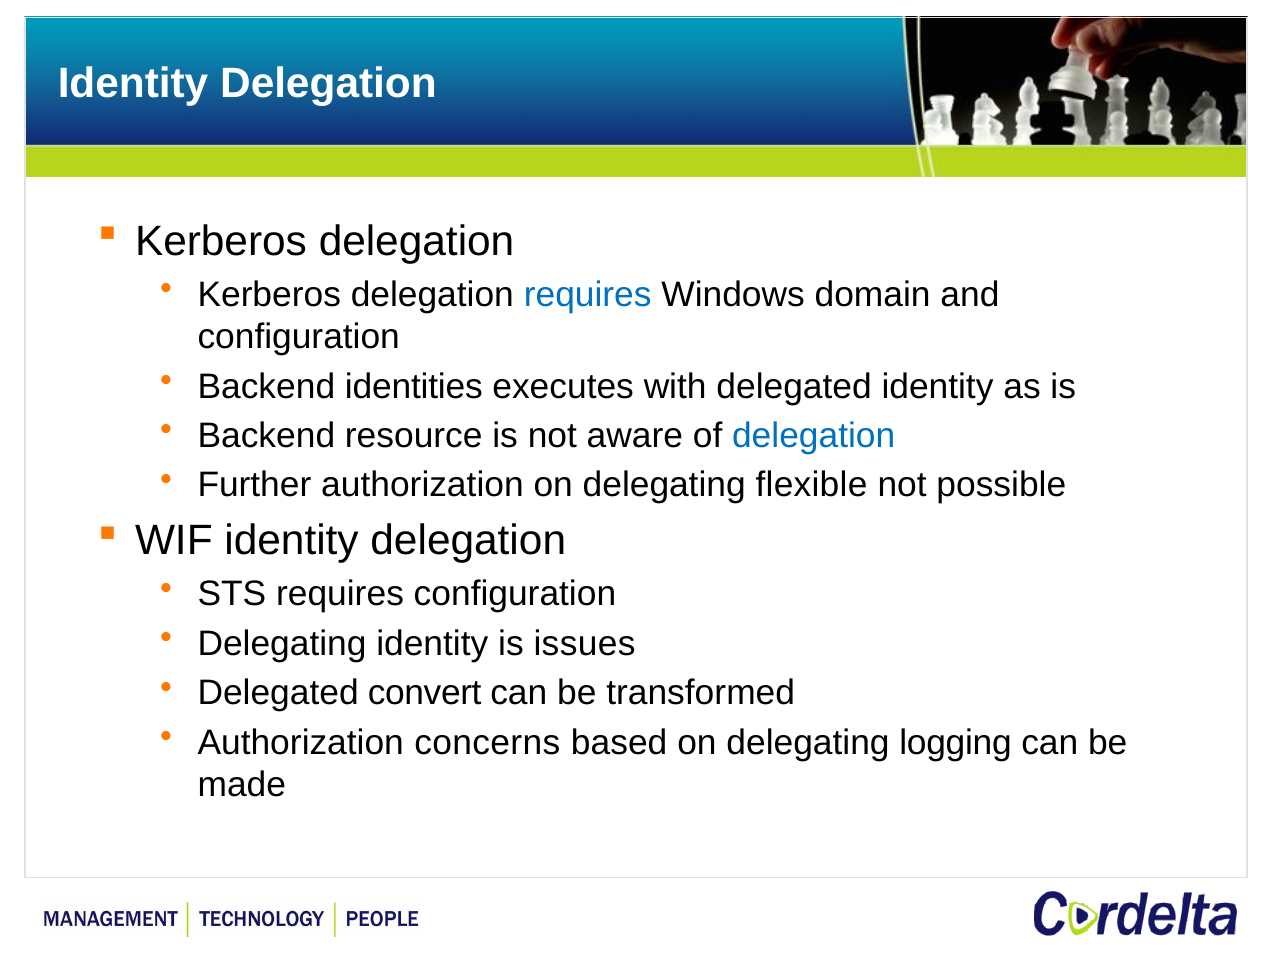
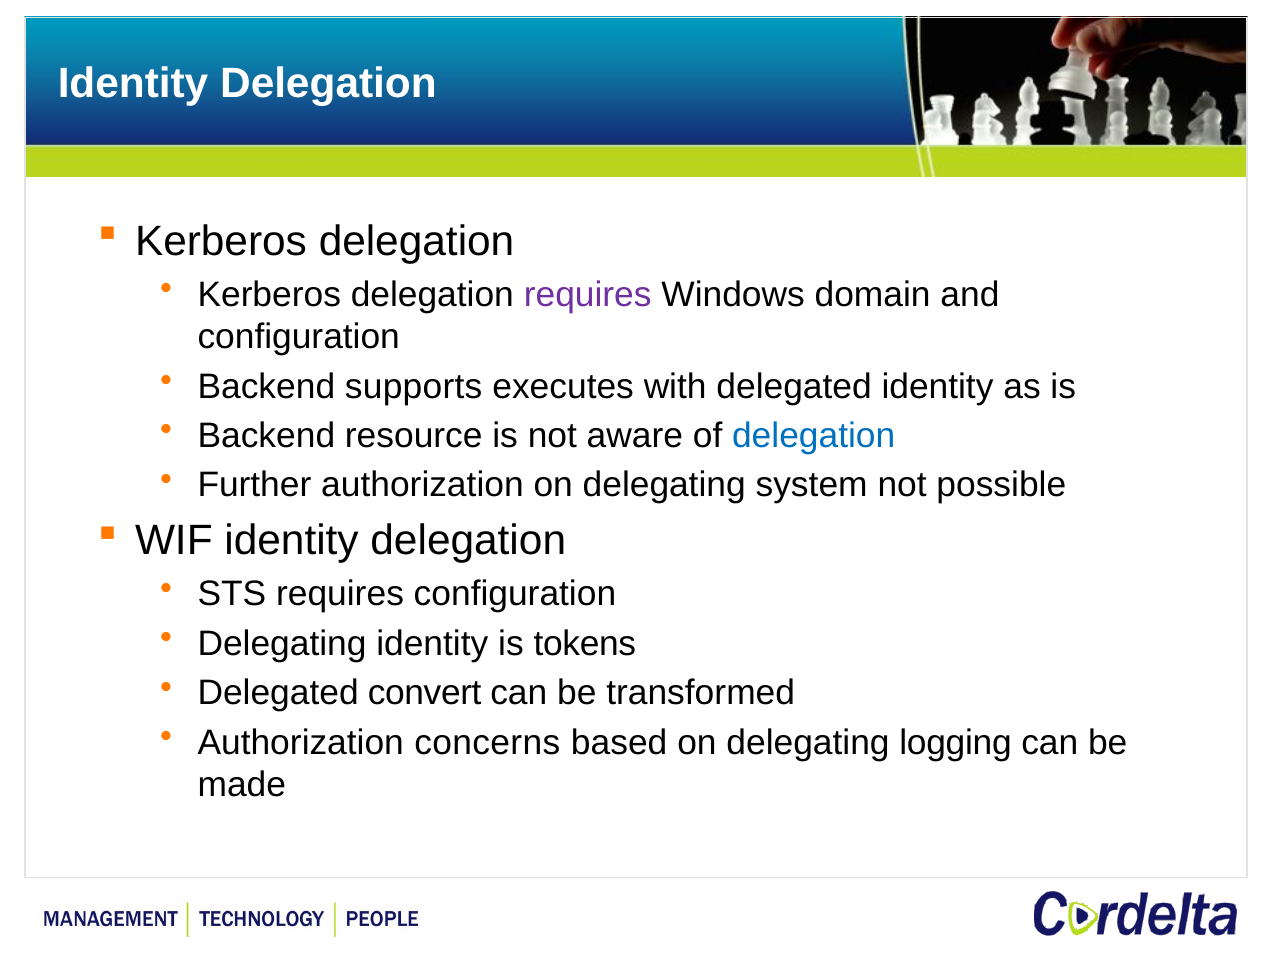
requires colour: blue -> purple (588, 294)
identities: identities -> supports (414, 386)
flexible: flexible -> system (812, 485)
issues: issues -> tokens (585, 644)
